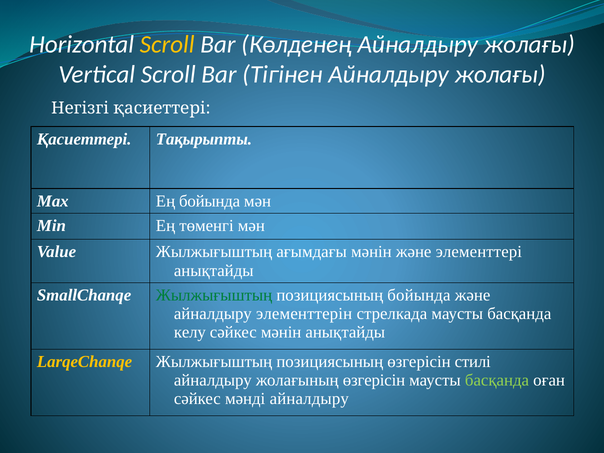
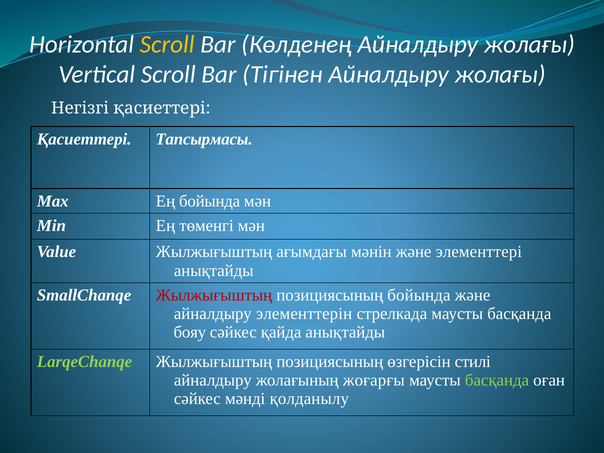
Тақырыпты: Тақырыпты -> Тапсырмасы (204, 139)
Жылжығыштың colour: green -> red (214, 295)
келу: келу -> бояу (190, 332)
сәйкес мәнін: мәнін -> қайда (281, 332)
LarqeChanqe colour: yellow -> light green (85, 362)
жолағының өзгерісін: өзгерісін -> жоғарғы (374, 380)
мәнді айналдыру: айналдыру -> қолданылу (309, 399)
